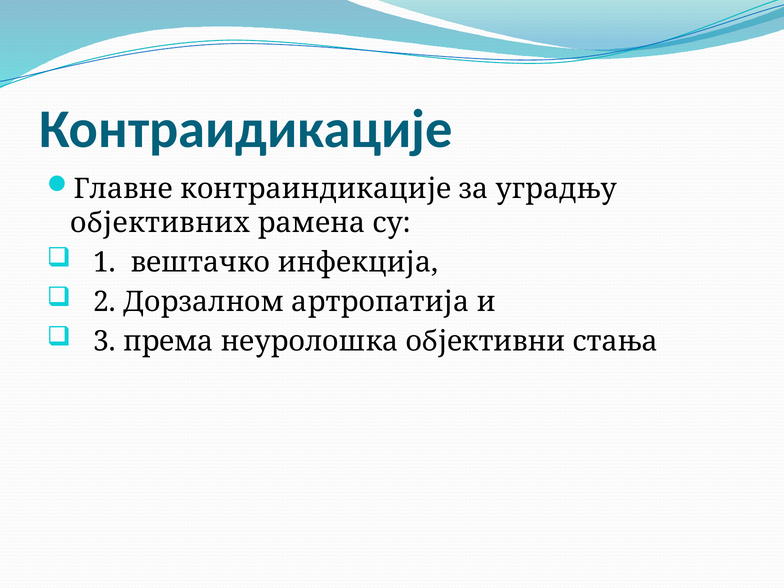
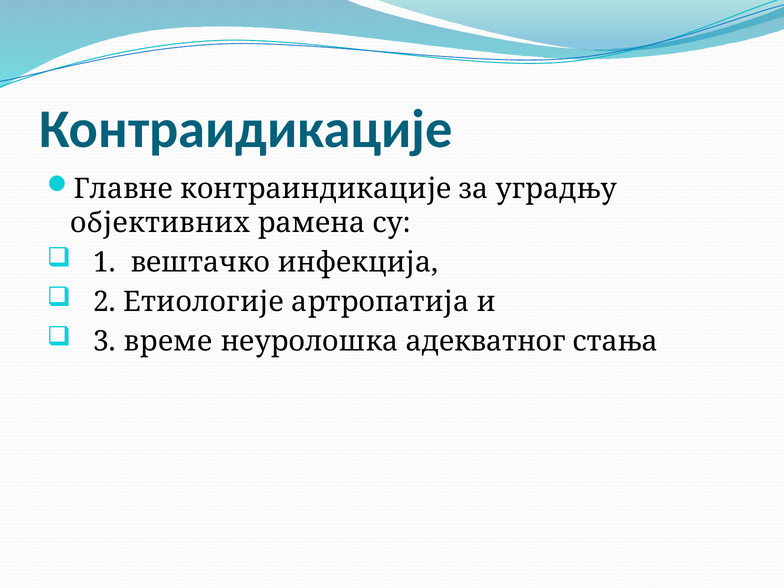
Дорзалном: Дорзалном -> Етиологије (204, 302)
према: према -> време (168, 342)
објективни: објективни -> адекватног (486, 342)
